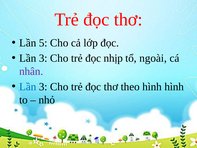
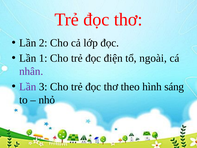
5: 5 -> 2 (43, 43)
3: 3 -> 1 (43, 58)
nhịp: nhịp -> điện (113, 58)
Lần colour: blue -> purple (28, 87)
hình hình: hình -> sáng (174, 87)
